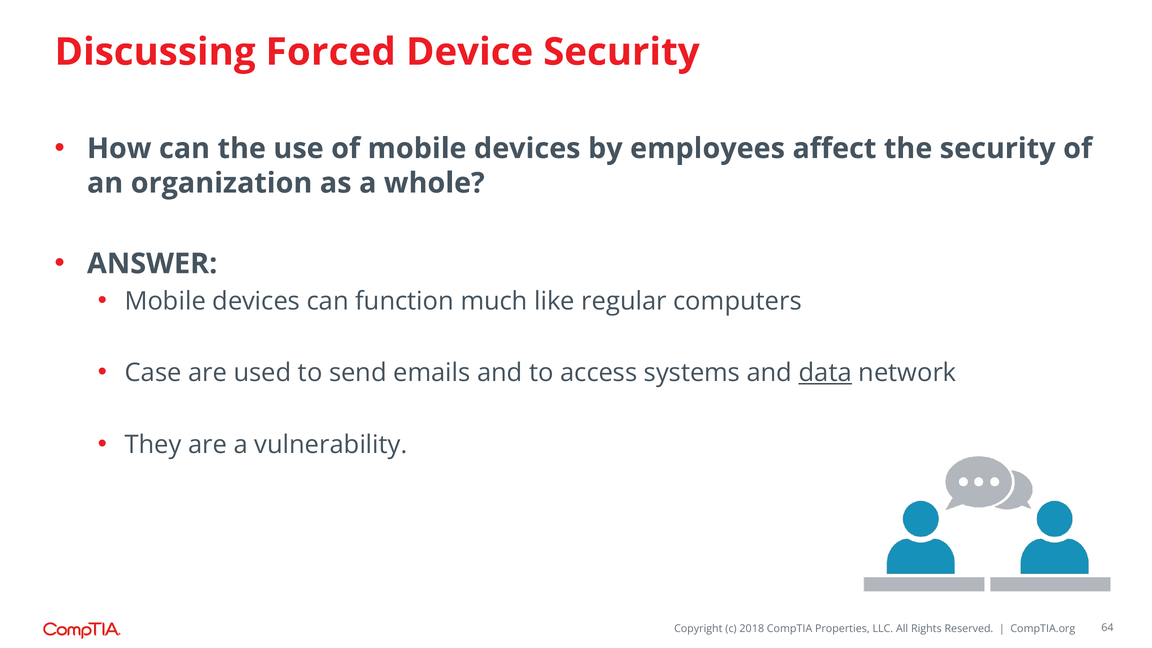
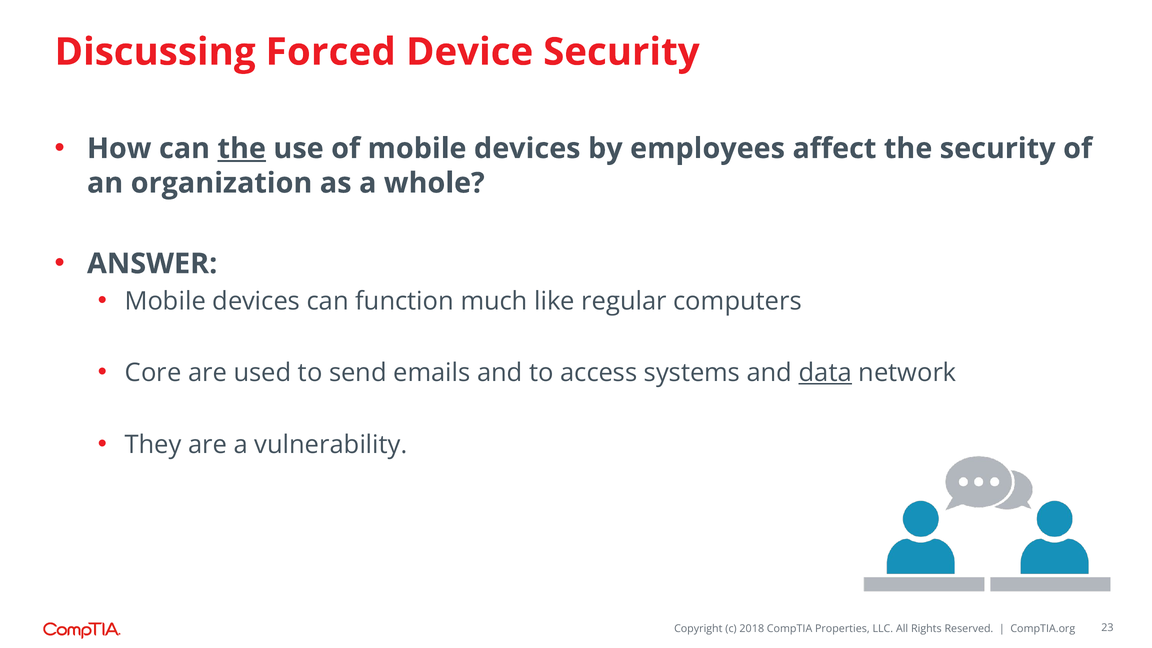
the underline: none -> present (242, 149)
Case: Case -> Core (153, 373)
64: 64 -> 23 (1107, 628)
